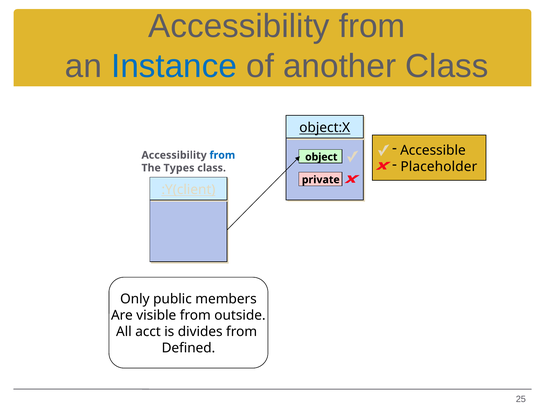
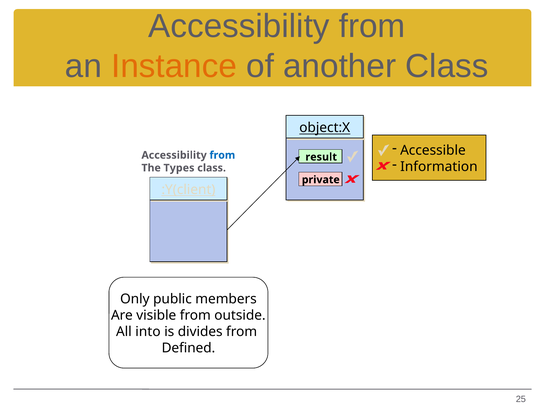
Instance colour: blue -> orange (174, 66)
object: object -> result (321, 157)
Placeholder: Placeholder -> Information (439, 167)
acct: acct -> into (148, 332)
